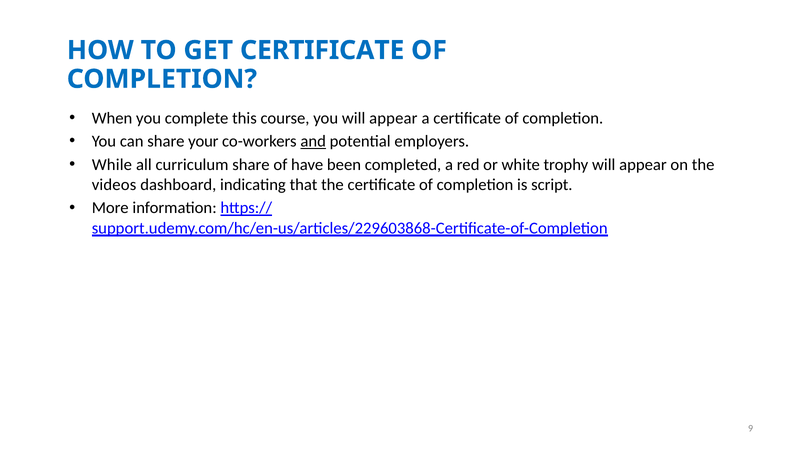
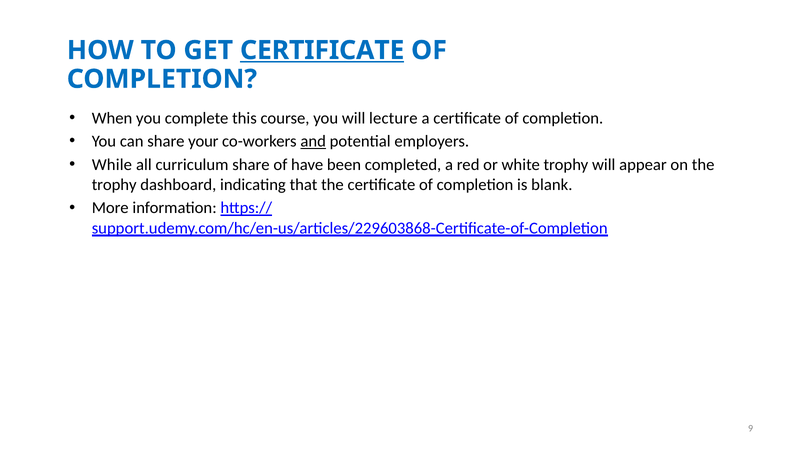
CERTIFICATE underline: none -> present (322, 50)
you will appear: appear -> lecture (393, 118)
videos: videos -> trophy (114, 185)
script: script -> blank (552, 185)
